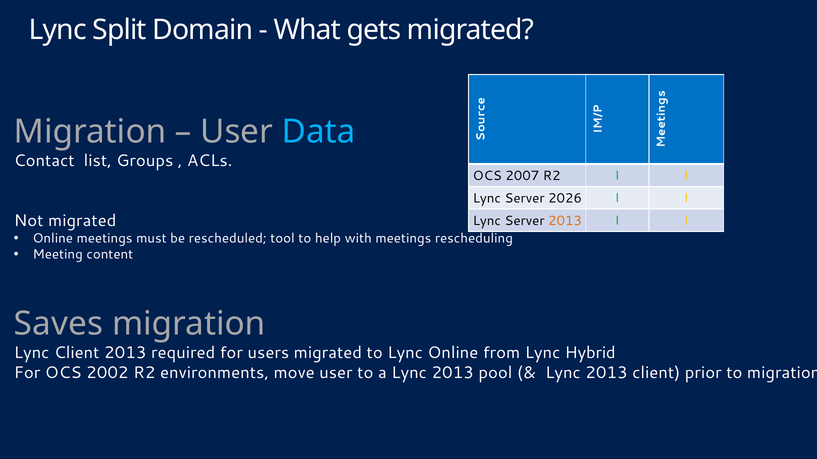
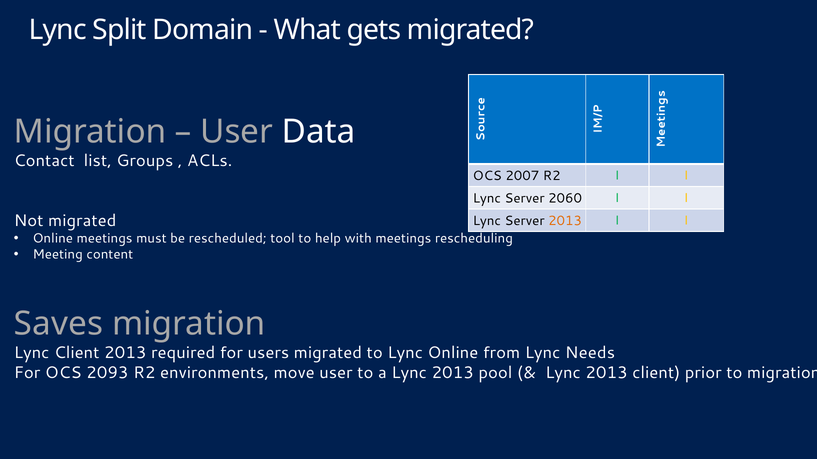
Data colour: light blue -> white (319, 132)
2026: 2026 -> 2060 (565, 199)
Hybrid: Hybrid -> Needs (590, 353)
2002: 2002 -> 2093 (107, 373)
